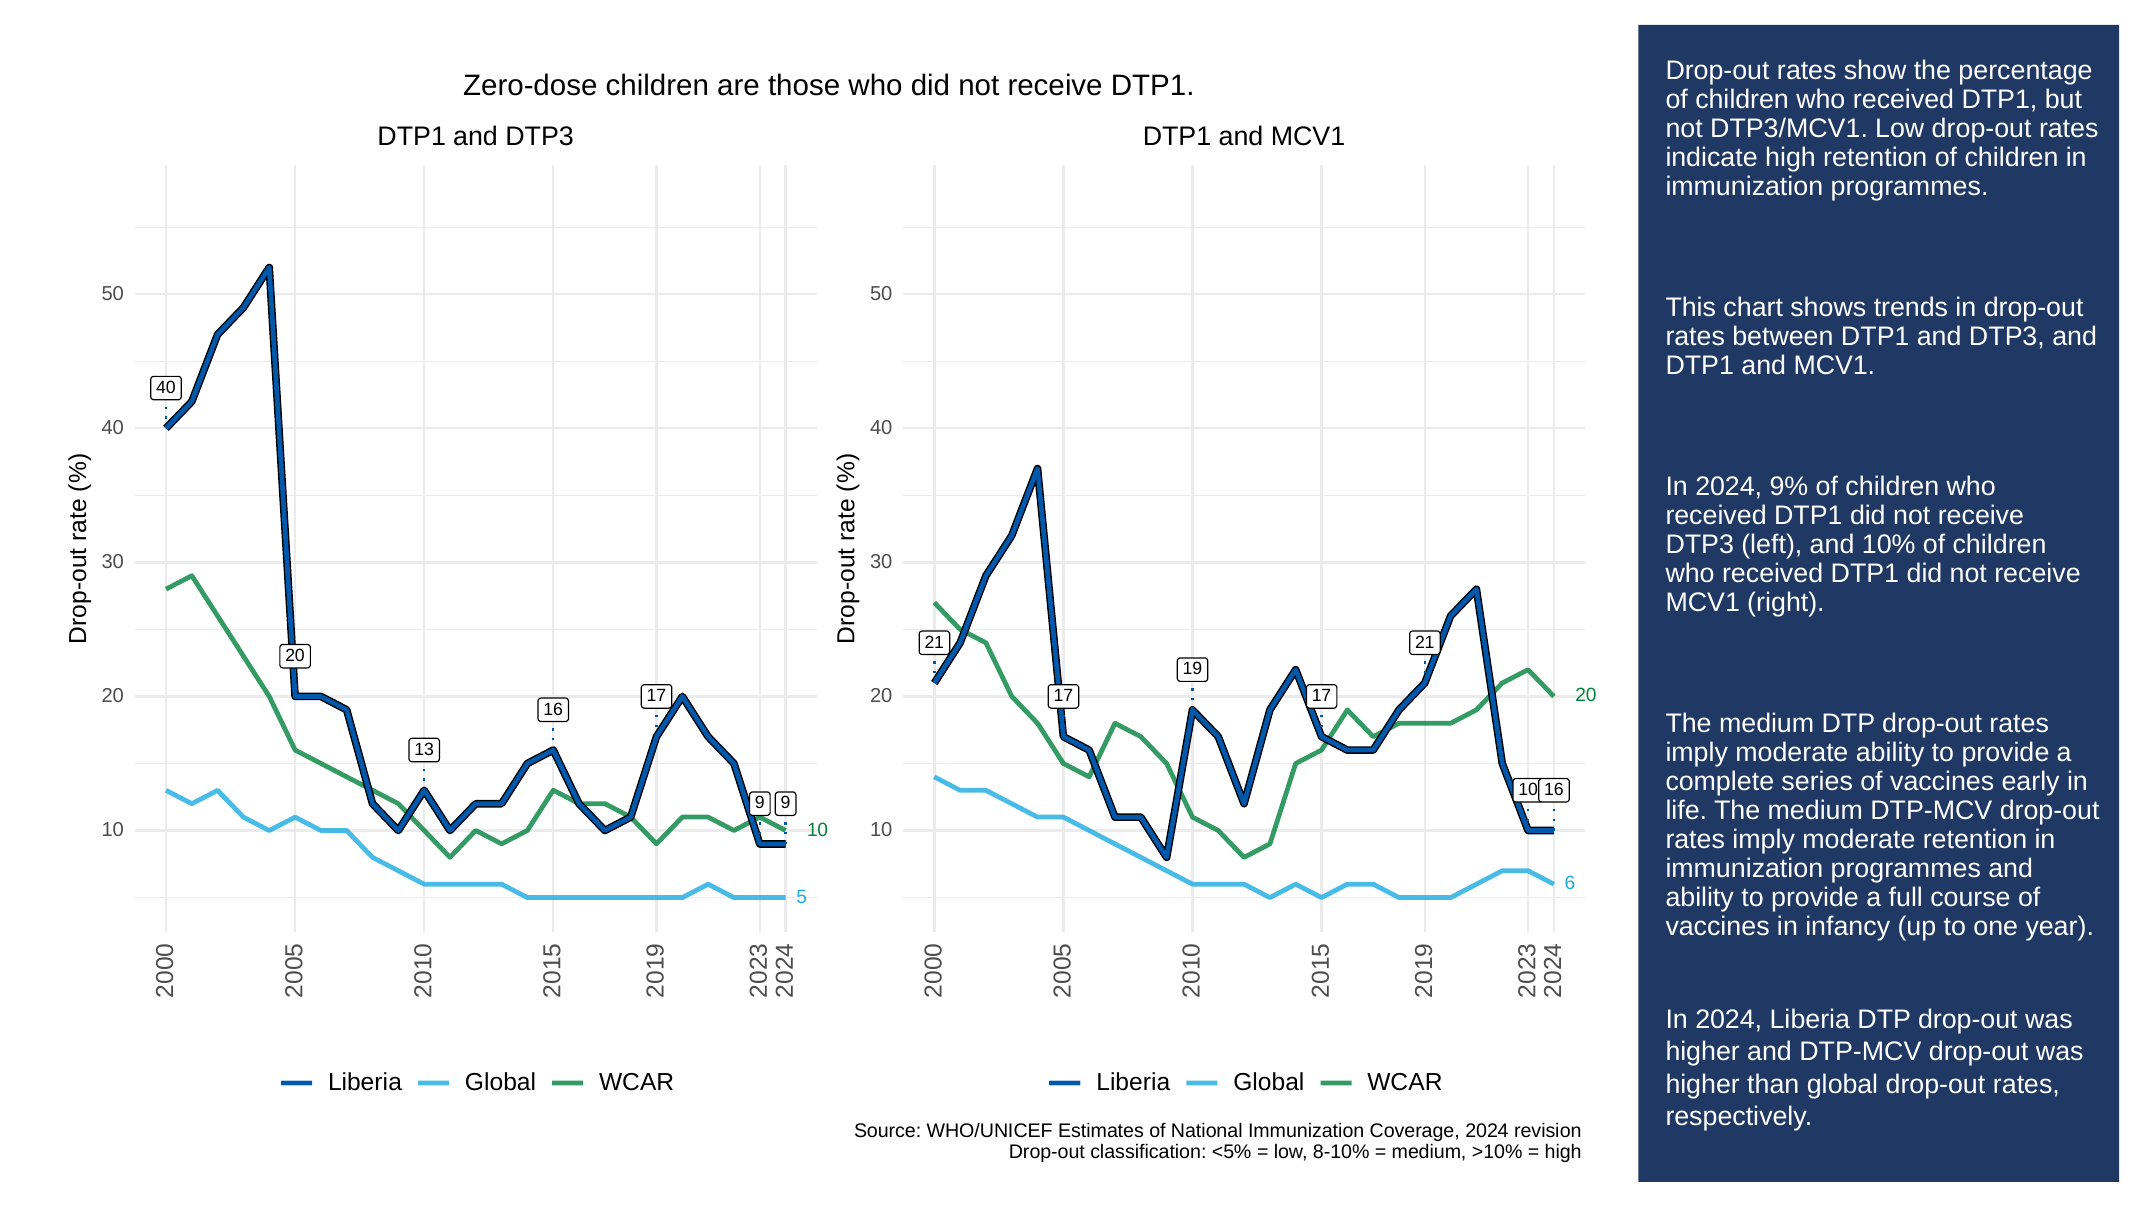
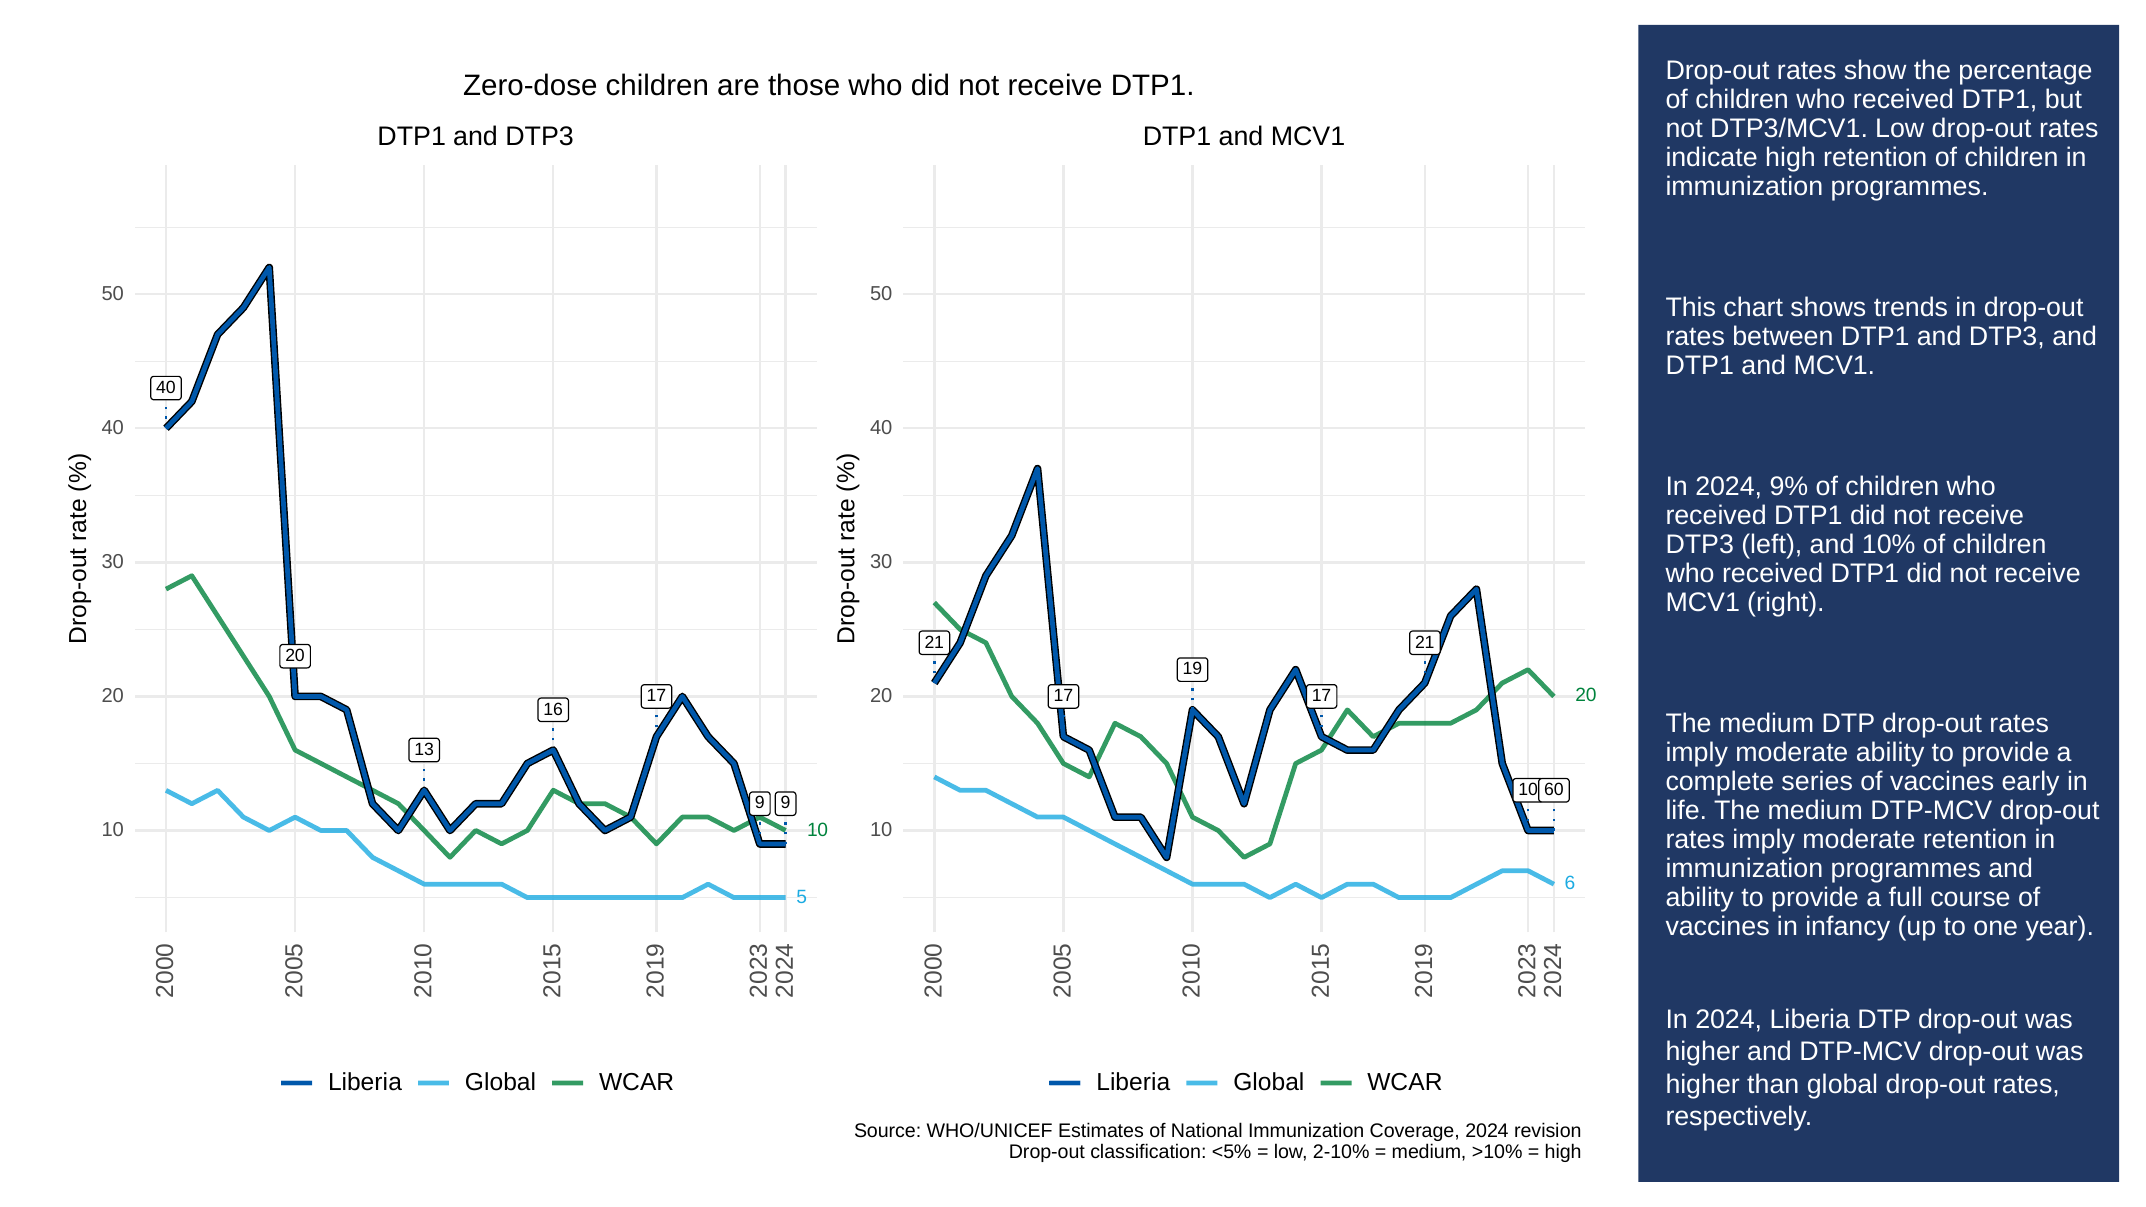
10 16: 16 -> 60 (1554, 790)
8-10%: 8-10% -> 2-10% (1341, 1153)
